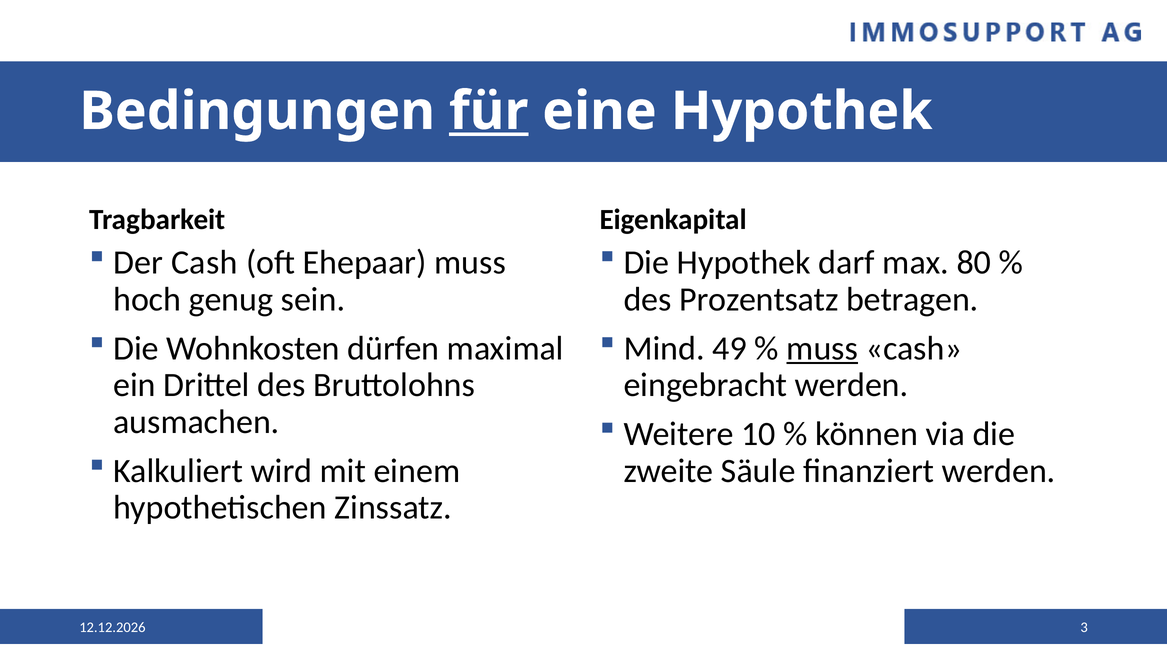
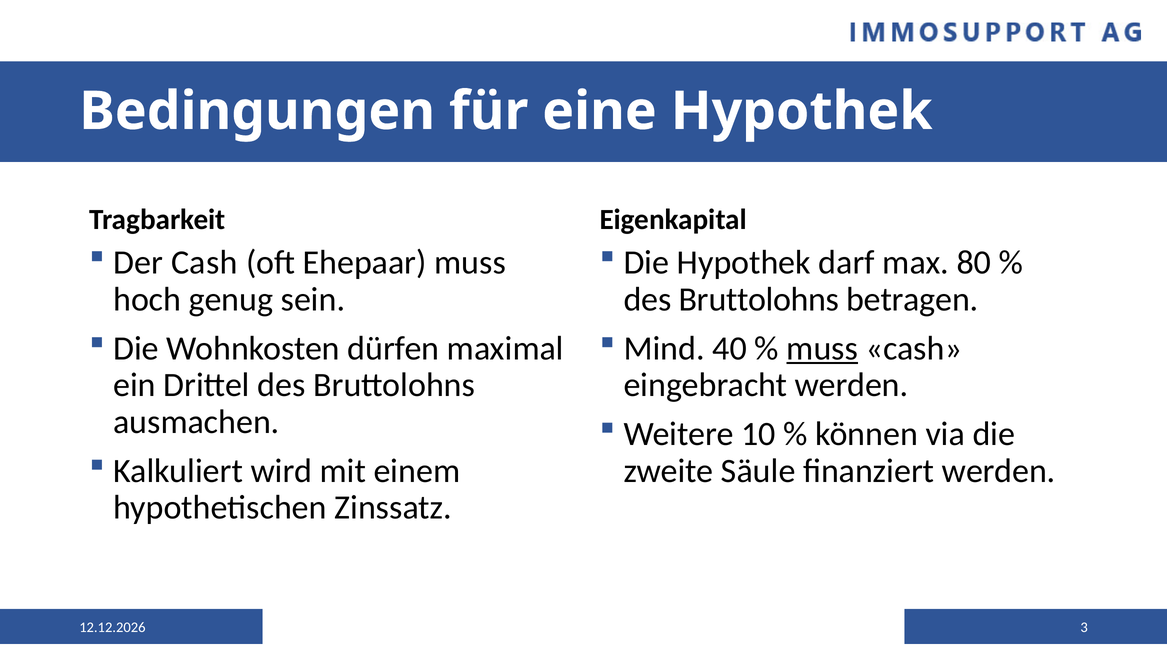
für underline: present -> none (489, 111)
Prozentsatz: Prozentsatz -> Bruttolohns (759, 299)
49: 49 -> 40 (730, 348)
